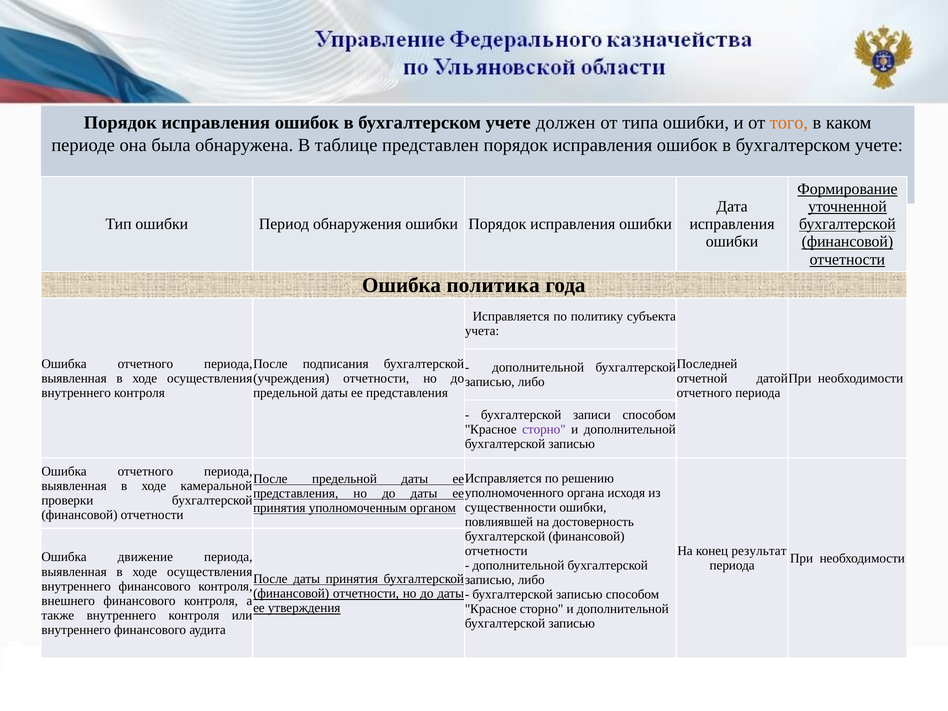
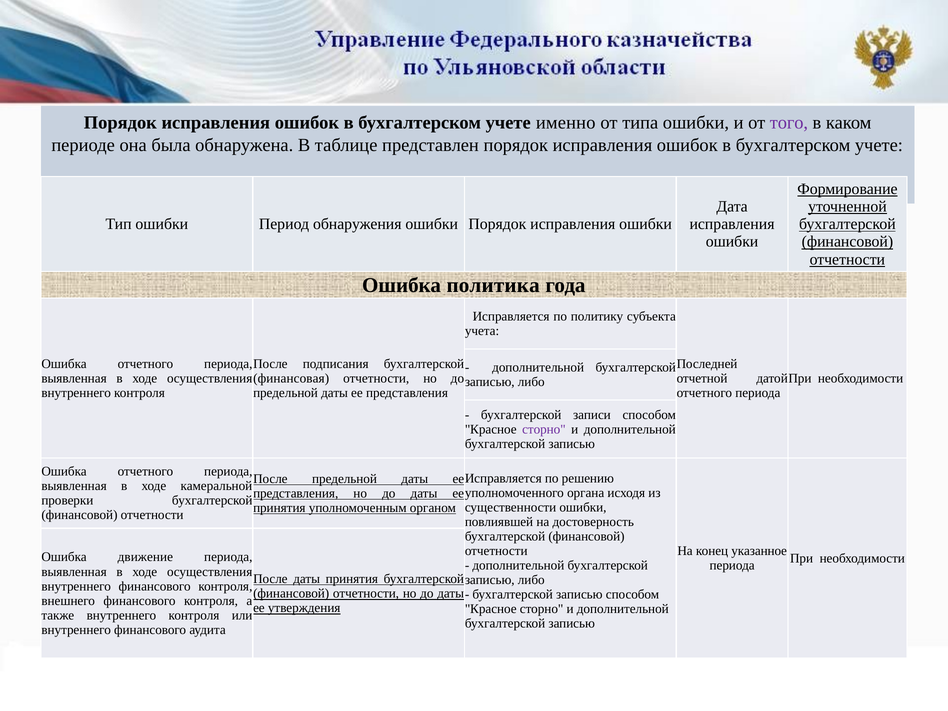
должен: должен -> именно (566, 123)
того colour: orange -> purple (789, 123)
учреждения: учреждения -> финансовая (291, 378)
результат: результат -> указанное (759, 551)
